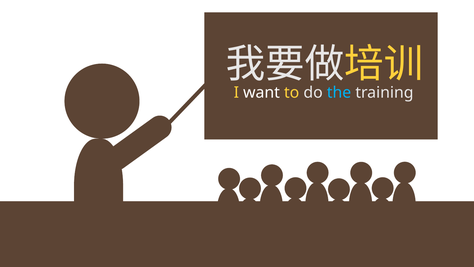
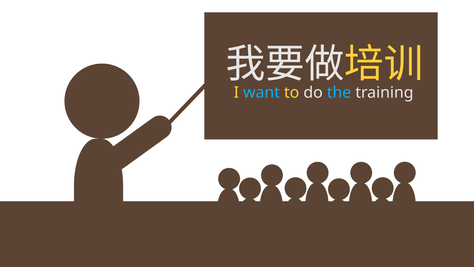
want colour: white -> light blue (262, 92)
